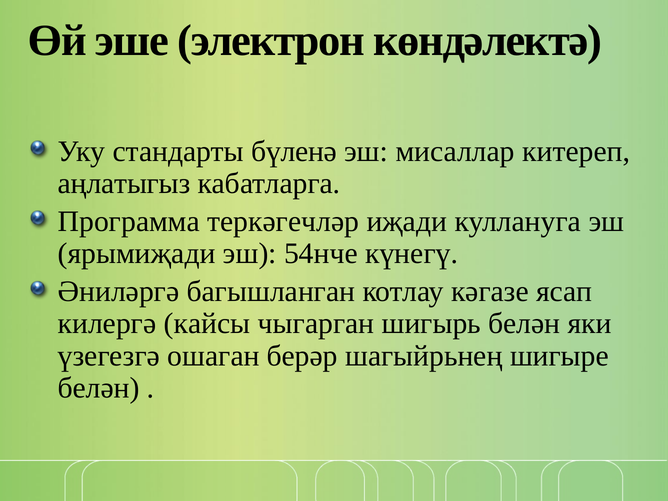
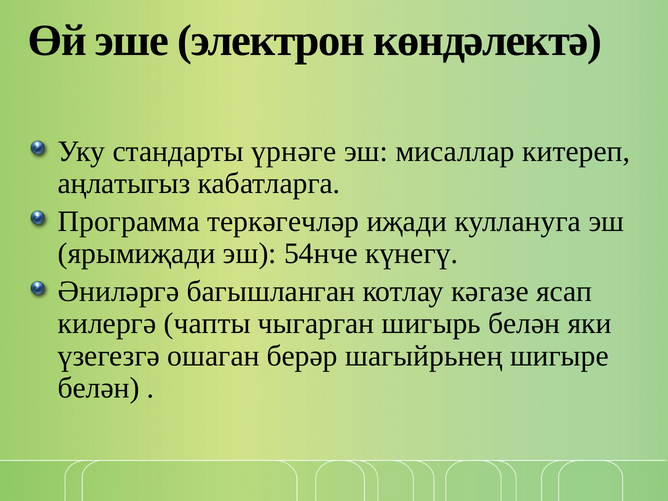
бүленә: бүленә -> үрнәге (294, 151)
кайсы: кайсы -> чапты (207, 324)
